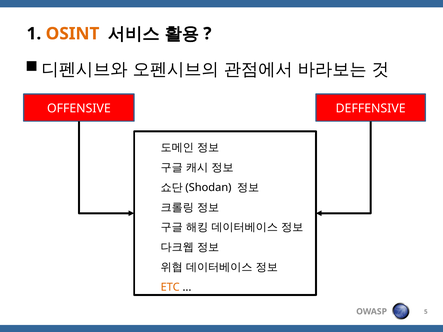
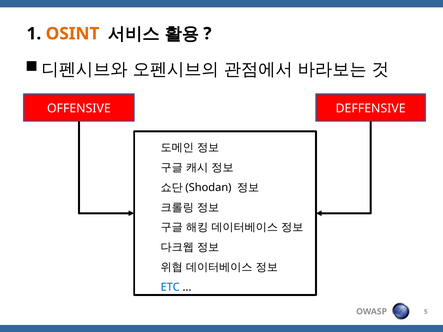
ETC colour: orange -> blue (170, 287)
